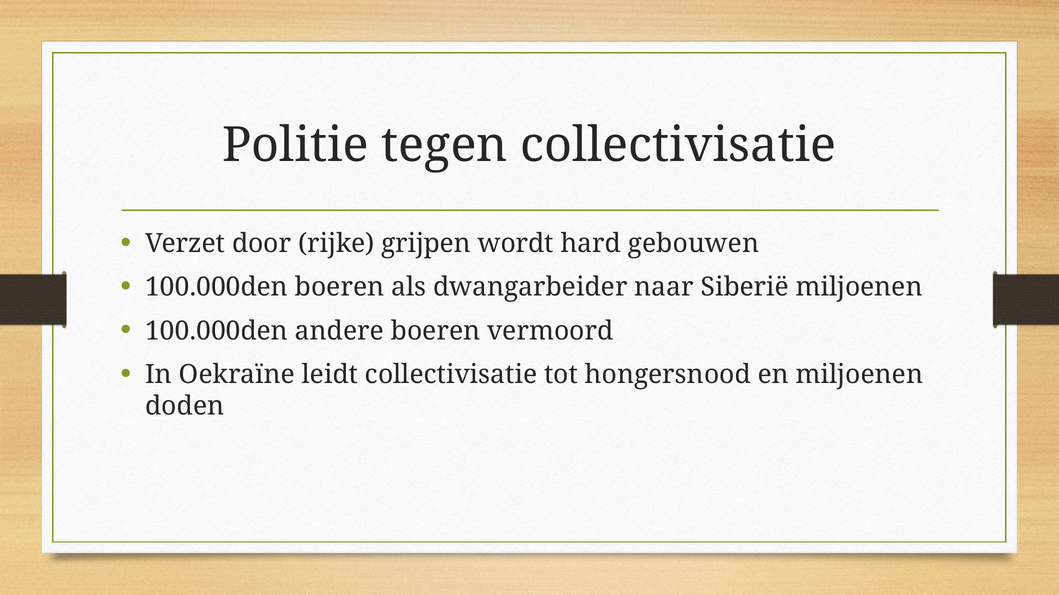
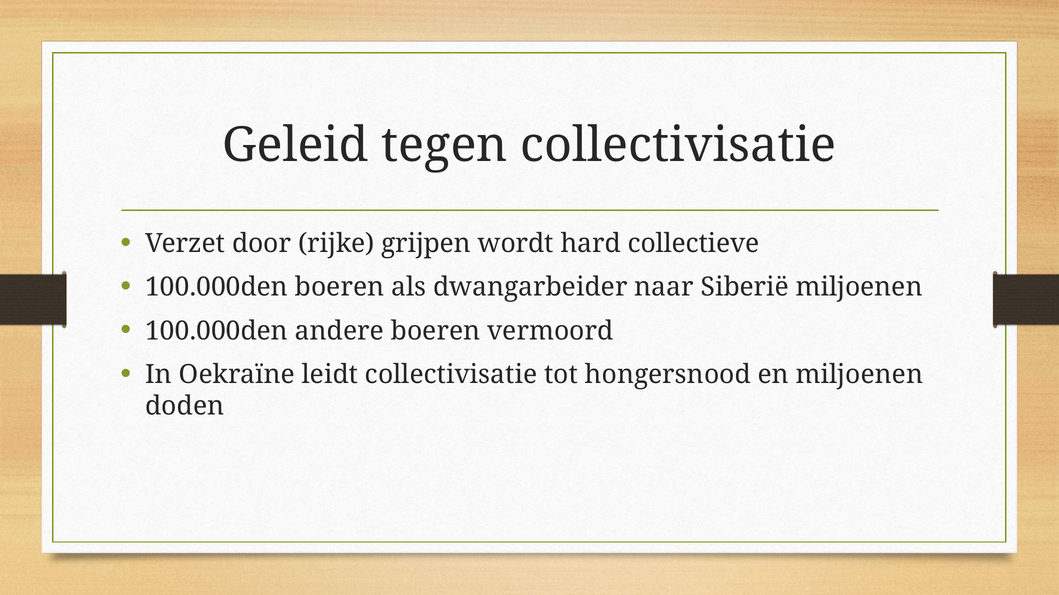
Politie: Politie -> Geleid (295, 145)
gebouwen: gebouwen -> collectieve (694, 244)
